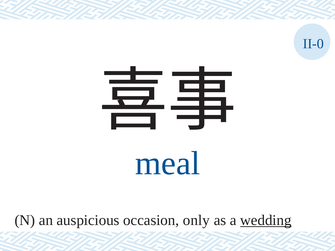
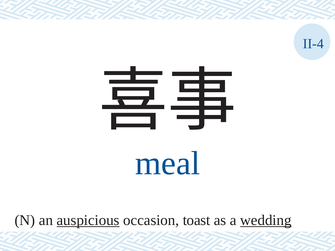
II-0: II-0 -> II-4 (313, 44)
auspicious underline: none -> present (88, 220)
only: only -> toast (197, 220)
